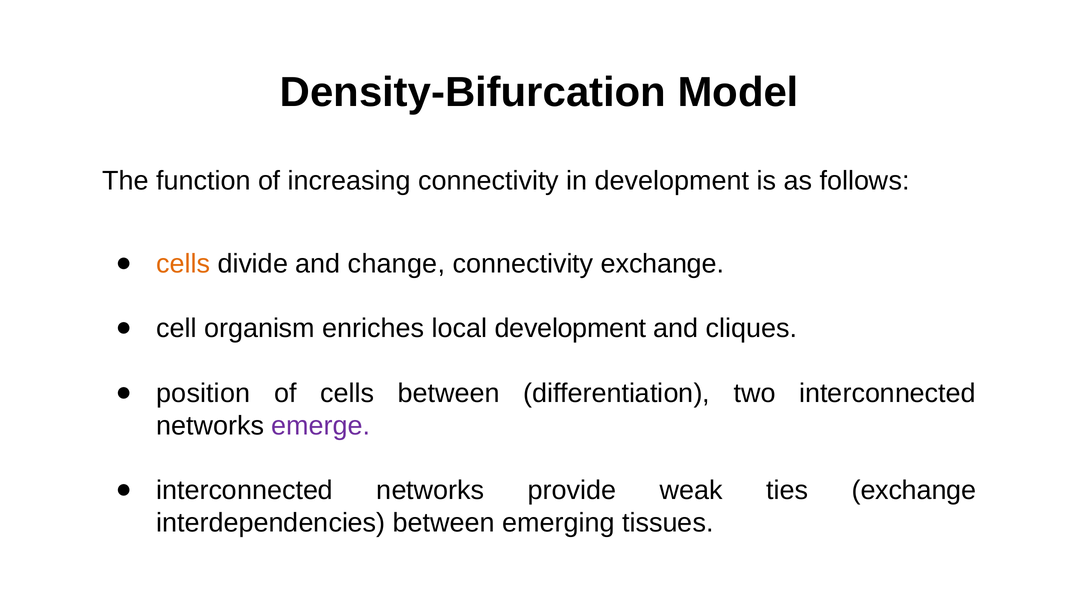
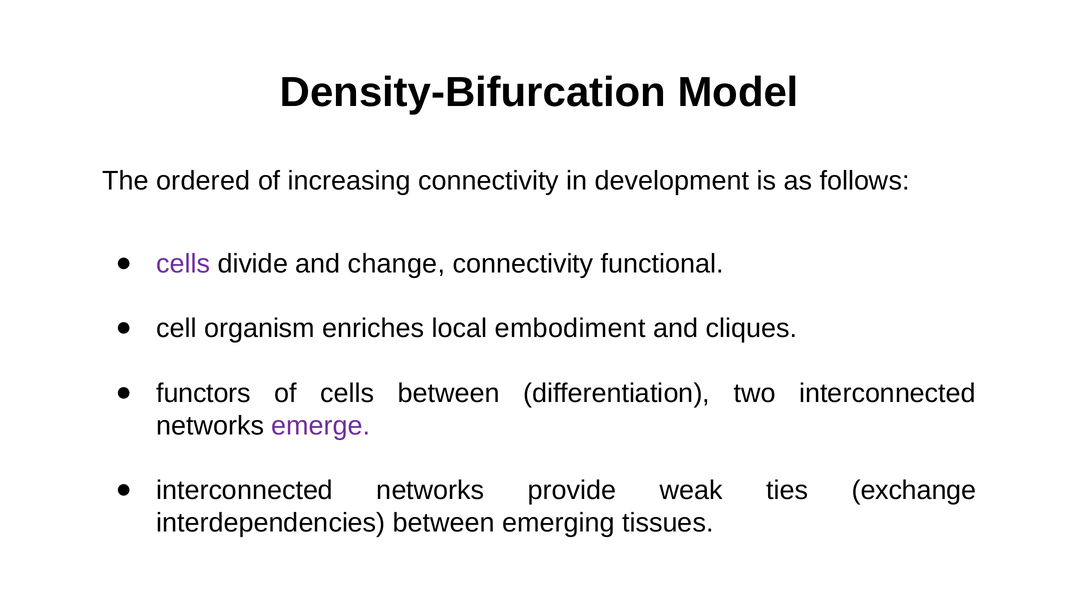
function: function -> ordered (203, 181)
cells colour: orange -> purple (183, 264)
connectivity exchange: exchange -> functional (662, 264)
local development: development -> embodiment (570, 329)
position: position -> functors (203, 393)
